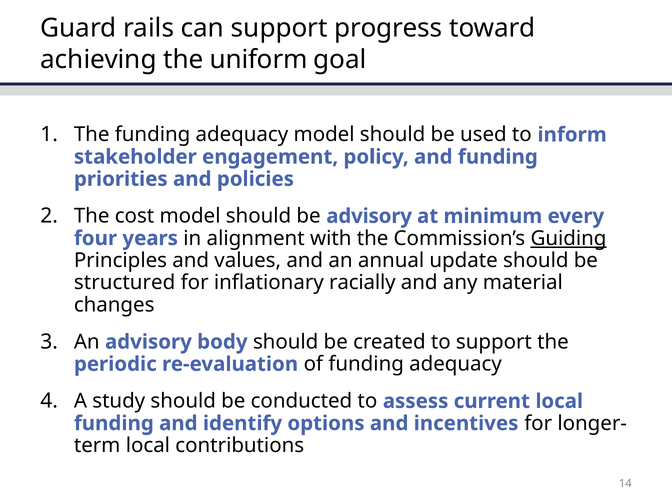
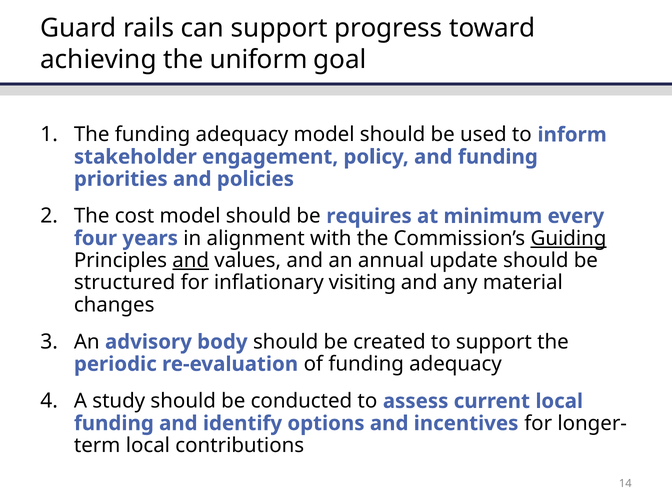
be advisory: advisory -> requires (369, 216)
and underline: none -> present (191, 260)
racially: racially -> visiting (362, 283)
